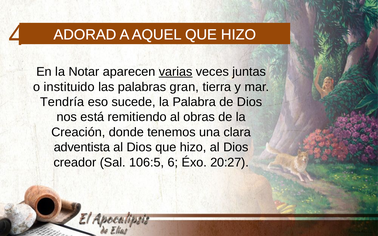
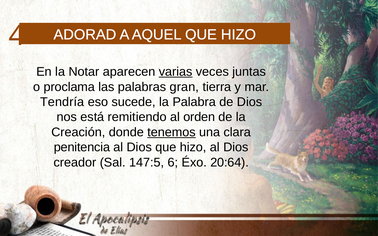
instituido: instituido -> proclama (69, 87)
obras: obras -> orden (199, 117)
tenemos underline: none -> present (171, 132)
adventista: adventista -> penitencia (82, 147)
106:5: 106:5 -> 147:5 (147, 163)
20:27: 20:27 -> 20:64 (230, 163)
